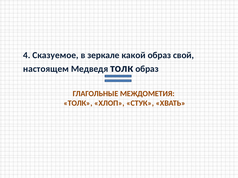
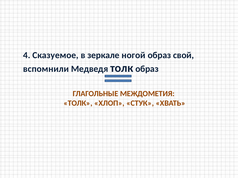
какой: какой -> ногой (133, 55)
настоящем: настоящем -> вспомнили (46, 69)
